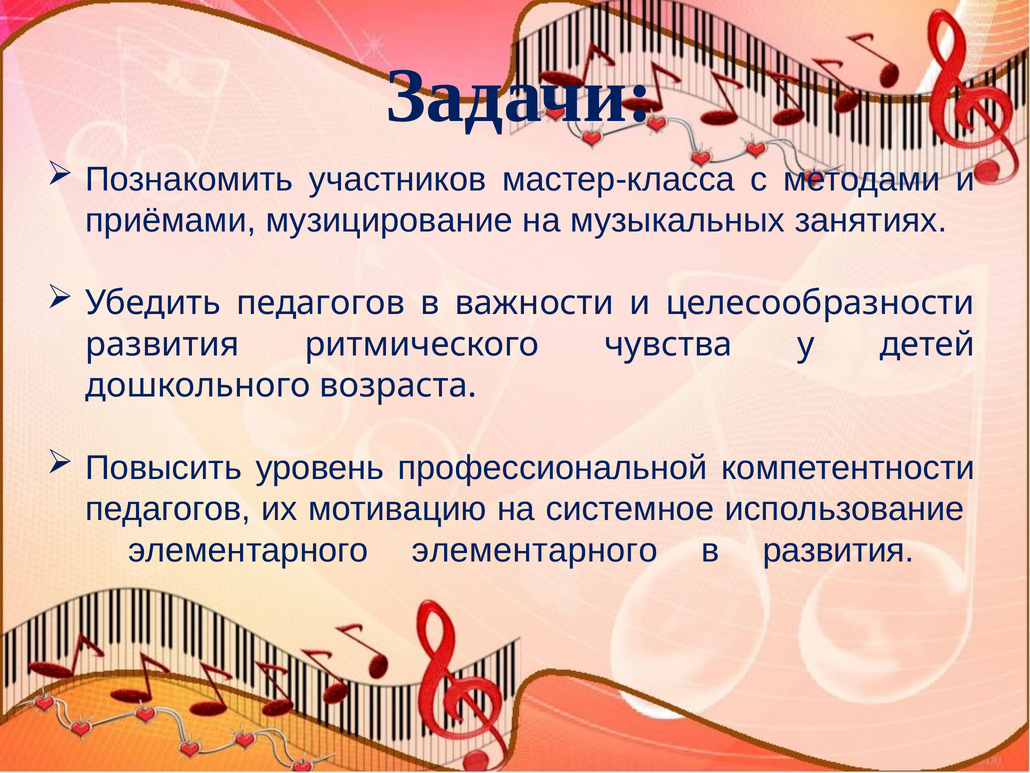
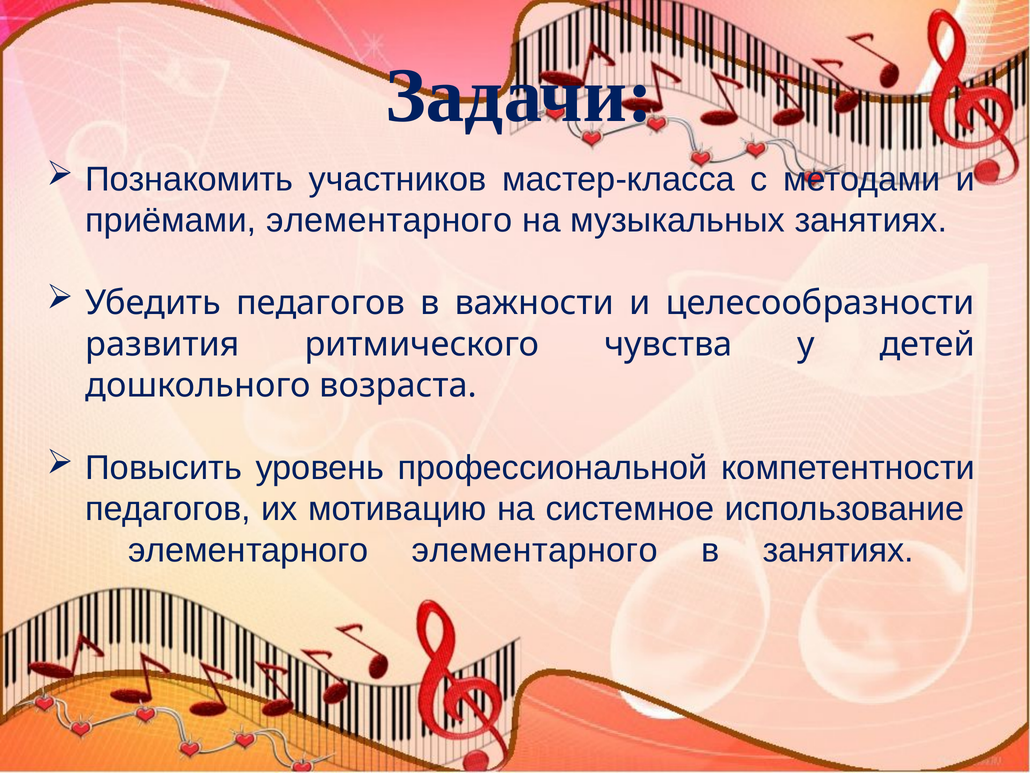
приёмами музицирование: музицирование -> элементарного (389, 220)
в развития: развития -> занятиях (838, 550)
